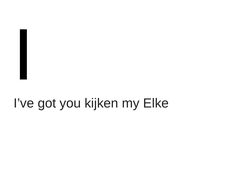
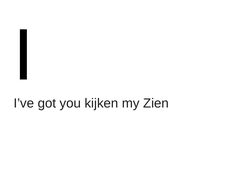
Elke: Elke -> Zien (156, 104)
